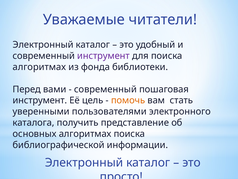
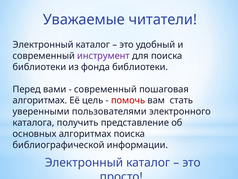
алгоритмах: алгоритмах -> библиотеки (39, 67)
инструмент: инструмент -> алгоритмах (40, 100)
помочь colour: orange -> red (128, 100)
